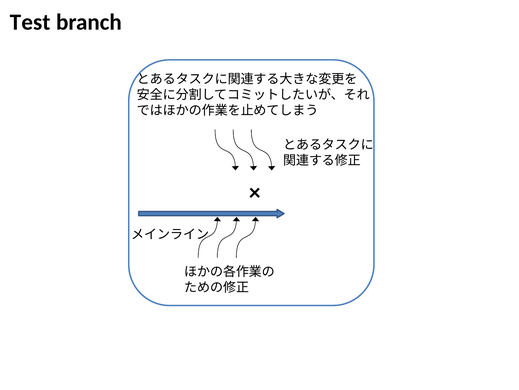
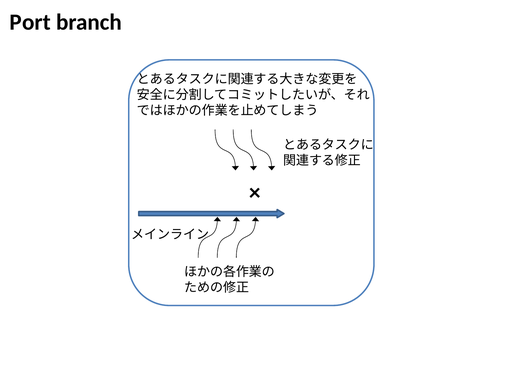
Test: Test -> Port (30, 22)
